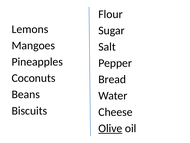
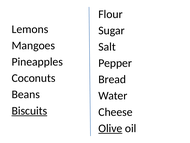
Biscuits underline: none -> present (29, 110)
